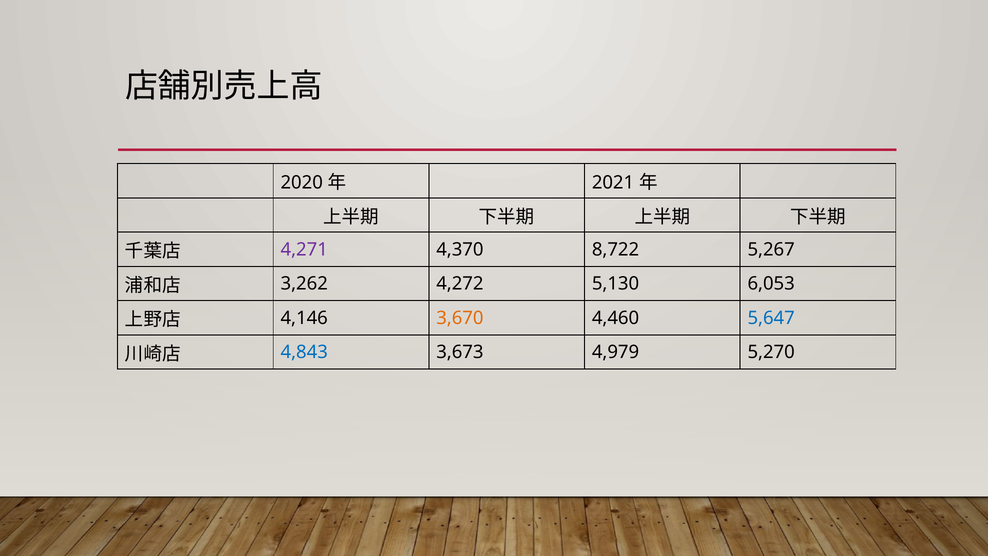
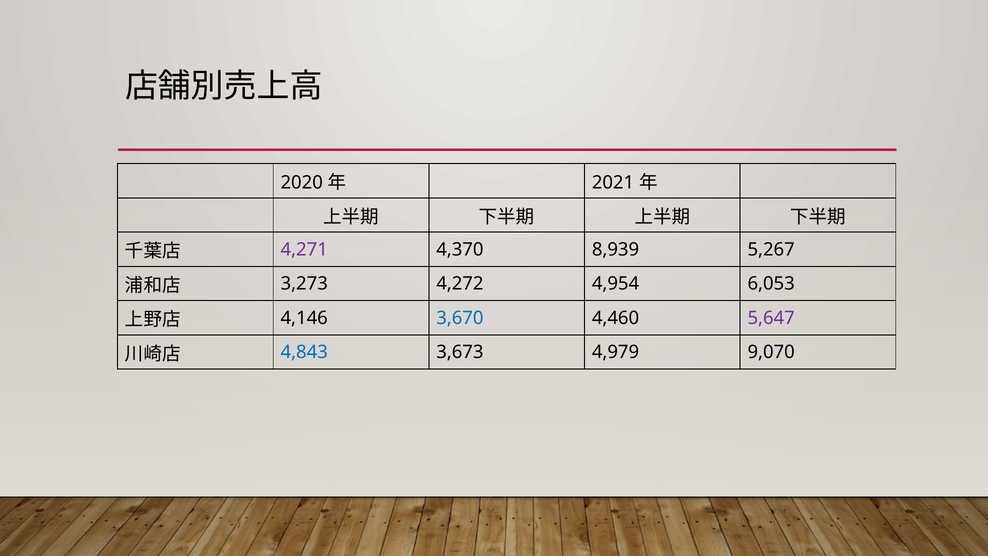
8,722: 8,722 -> 8,939 (616, 249)
3,262: 3,262 -> 3,273 (304, 284)
5,130: 5,130 -> 4,954 (616, 284)
3,670 colour: orange -> blue (460, 318)
5,647 colour: blue -> purple (771, 318)
5,270: 5,270 -> 9,070 (771, 352)
